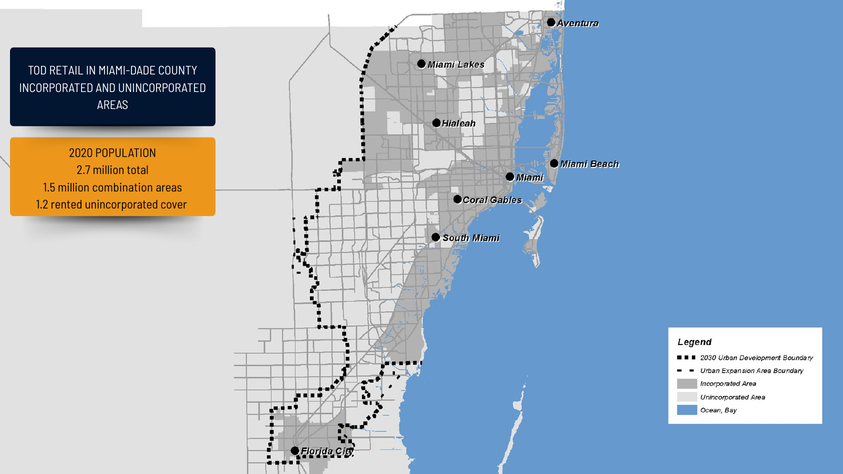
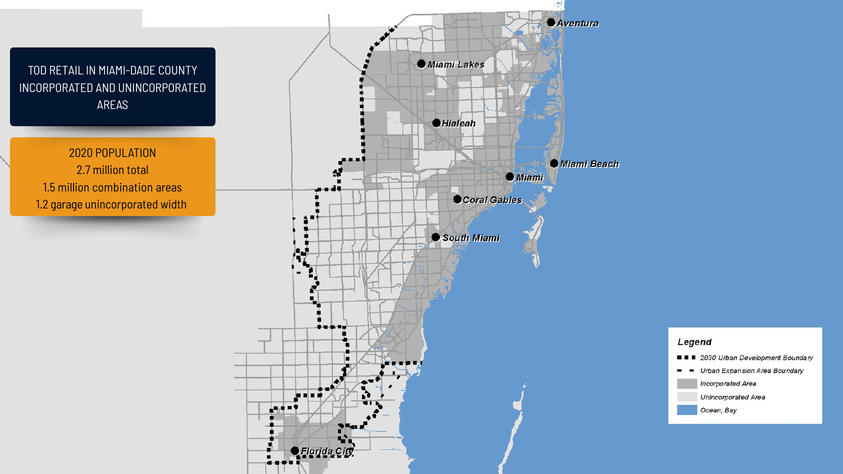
rented: rented -> garage (67, 205)
cover: cover -> width (174, 205)
